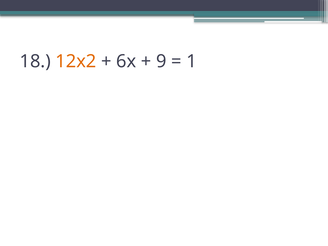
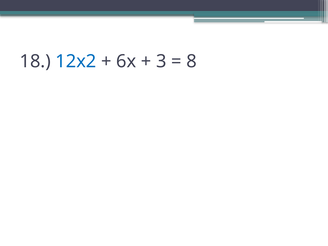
12x2 colour: orange -> blue (76, 61)
9: 9 -> 3 (161, 61)
1: 1 -> 8 (192, 61)
